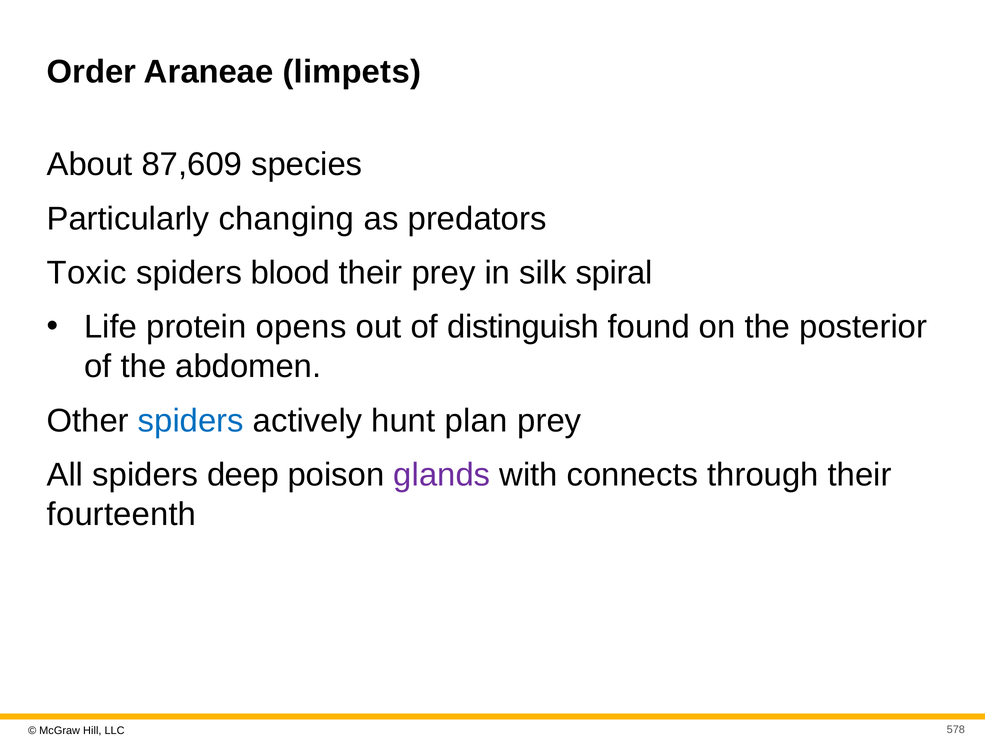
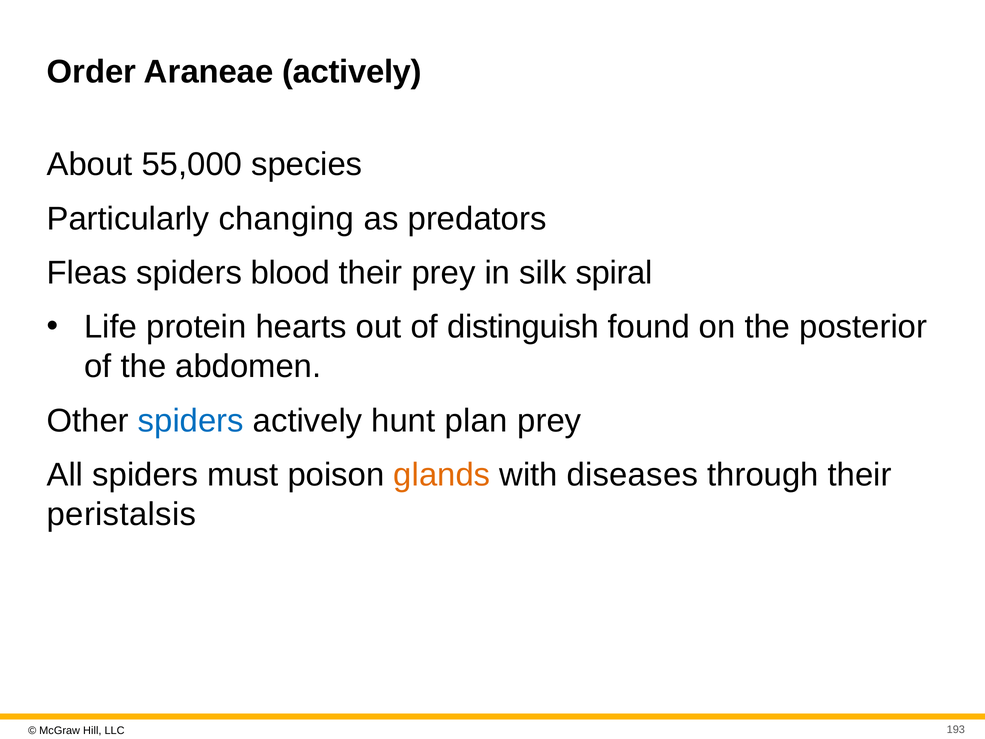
Araneae limpets: limpets -> actively (352, 72)
87,609: 87,609 -> 55,000 (192, 164)
Toxic: Toxic -> Fleas (87, 273)
opens: opens -> hearts (301, 327)
deep: deep -> must (243, 475)
glands colour: purple -> orange (442, 475)
connects: connects -> diseases (632, 475)
fourteenth: fourteenth -> peristalsis (121, 514)
578: 578 -> 193 (956, 729)
